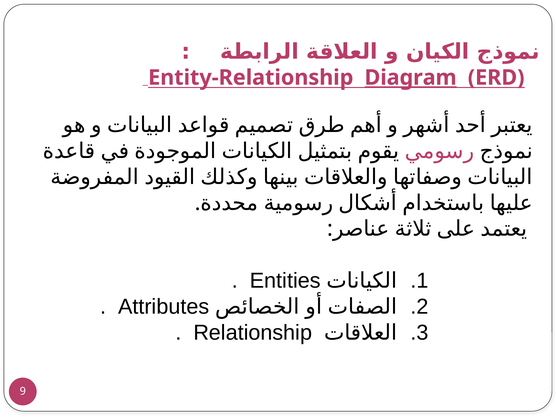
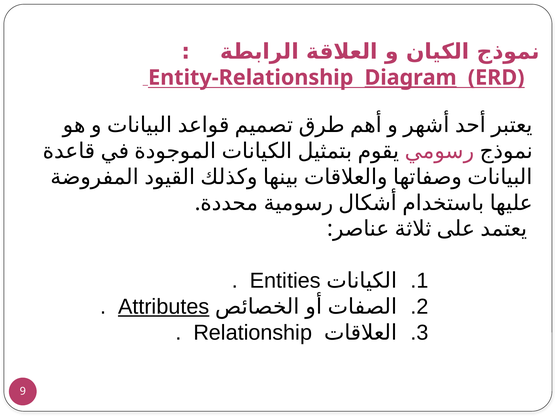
Attributes underline: none -> present (164, 307)
